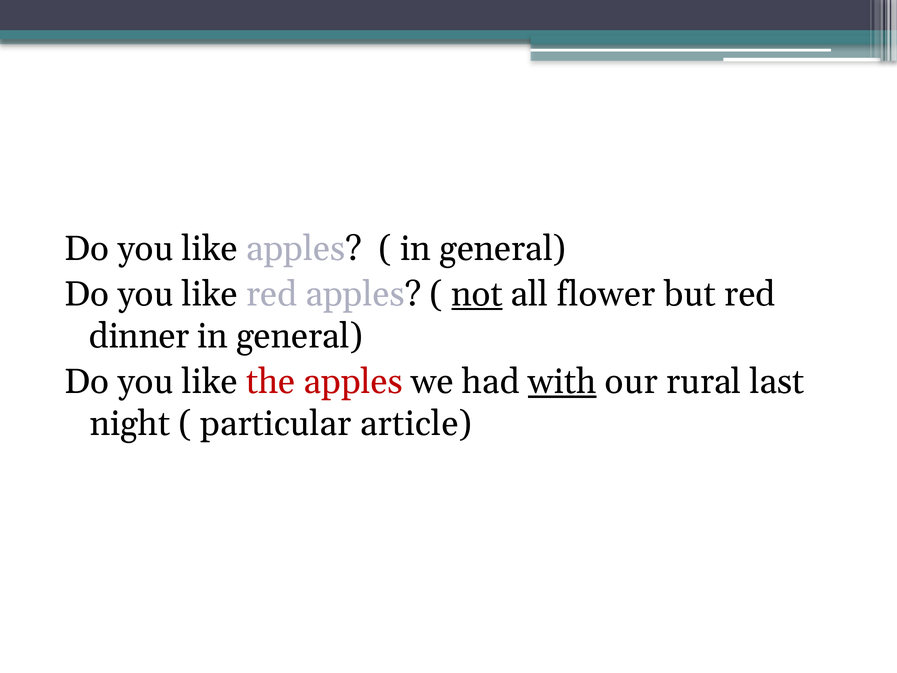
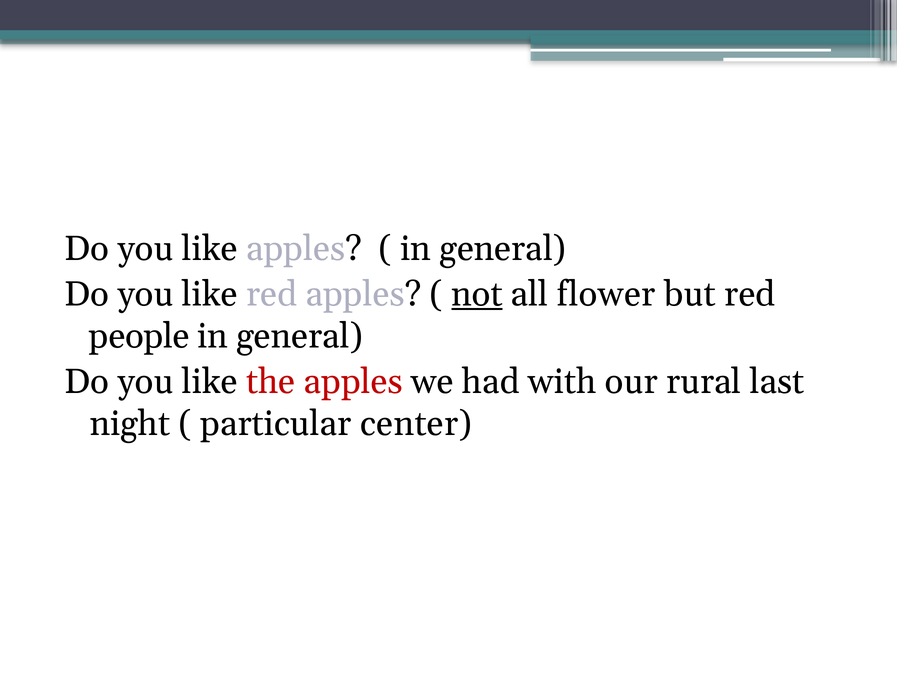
dinner: dinner -> people (139, 336)
with underline: present -> none (562, 382)
article: article -> center (416, 423)
